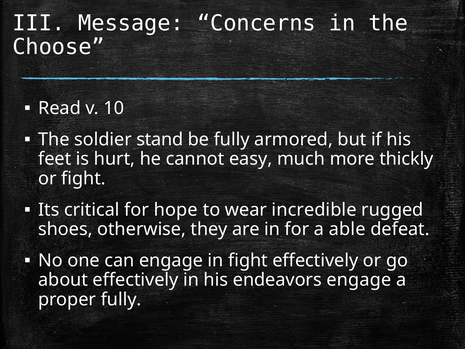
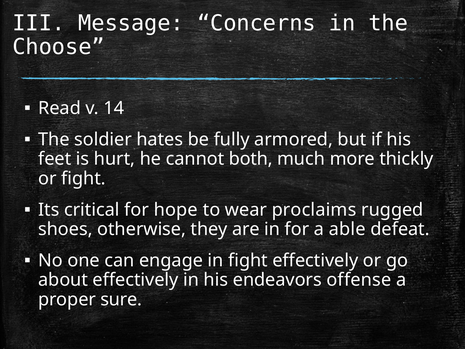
10: 10 -> 14 (114, 108)
stand: stand -> hates (160, 139)
easy: easy -> both (251, 159)
incredible: incredible -> proclaims (314, 210)
endeavors engage: engage -> offense (359, 280)
proper fully: fully -> sure (121, 299)
